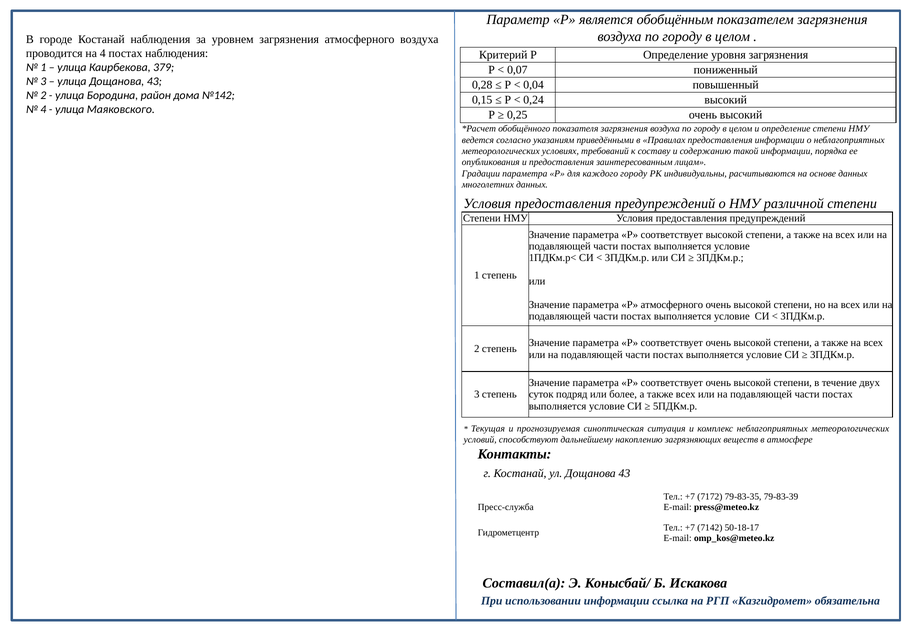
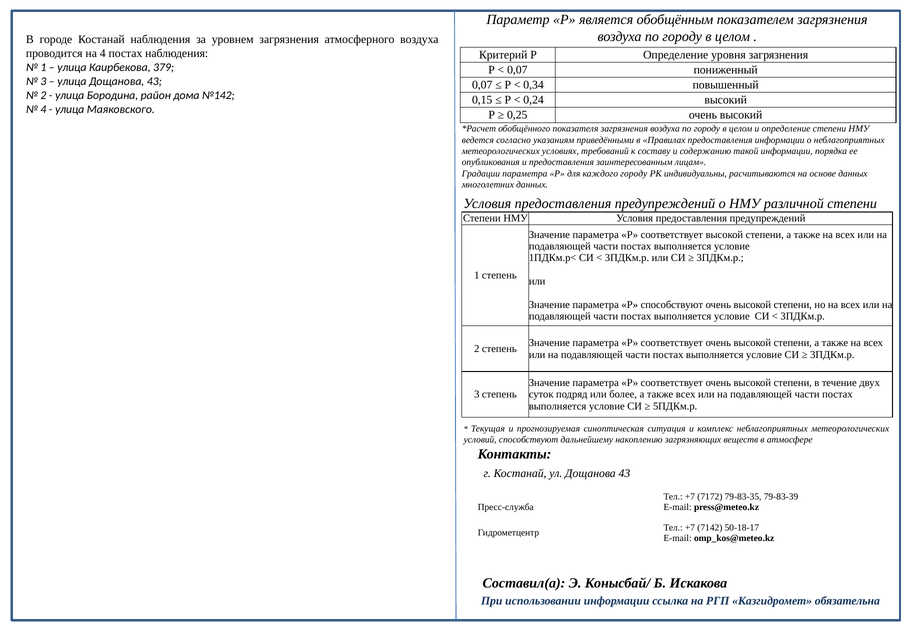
0,28: 0,28 -> 0,07 (482, 85)
0,04: 0,04 -> 0,34 (534, 85)
Р атмосферного: атмосферного -> способствуют (672, 305)
